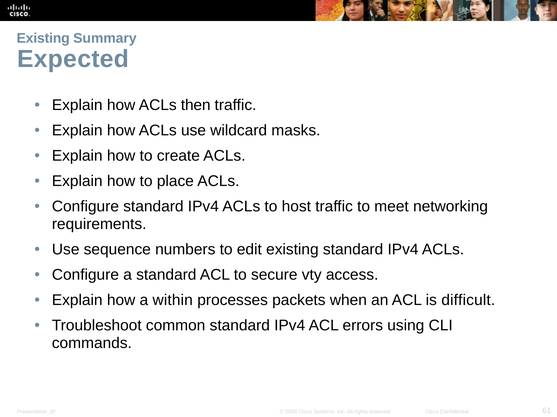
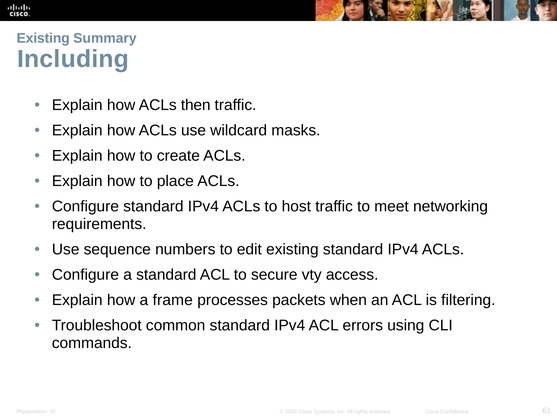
Expected: Expected -> Including (73, 59)
within: within -> frame (173, 301)
difficult: difficult -> filtering (468, 301)
